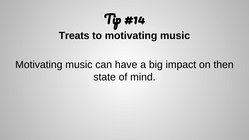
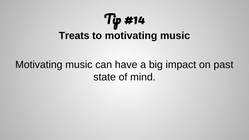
then: then -> past (224, 65)
